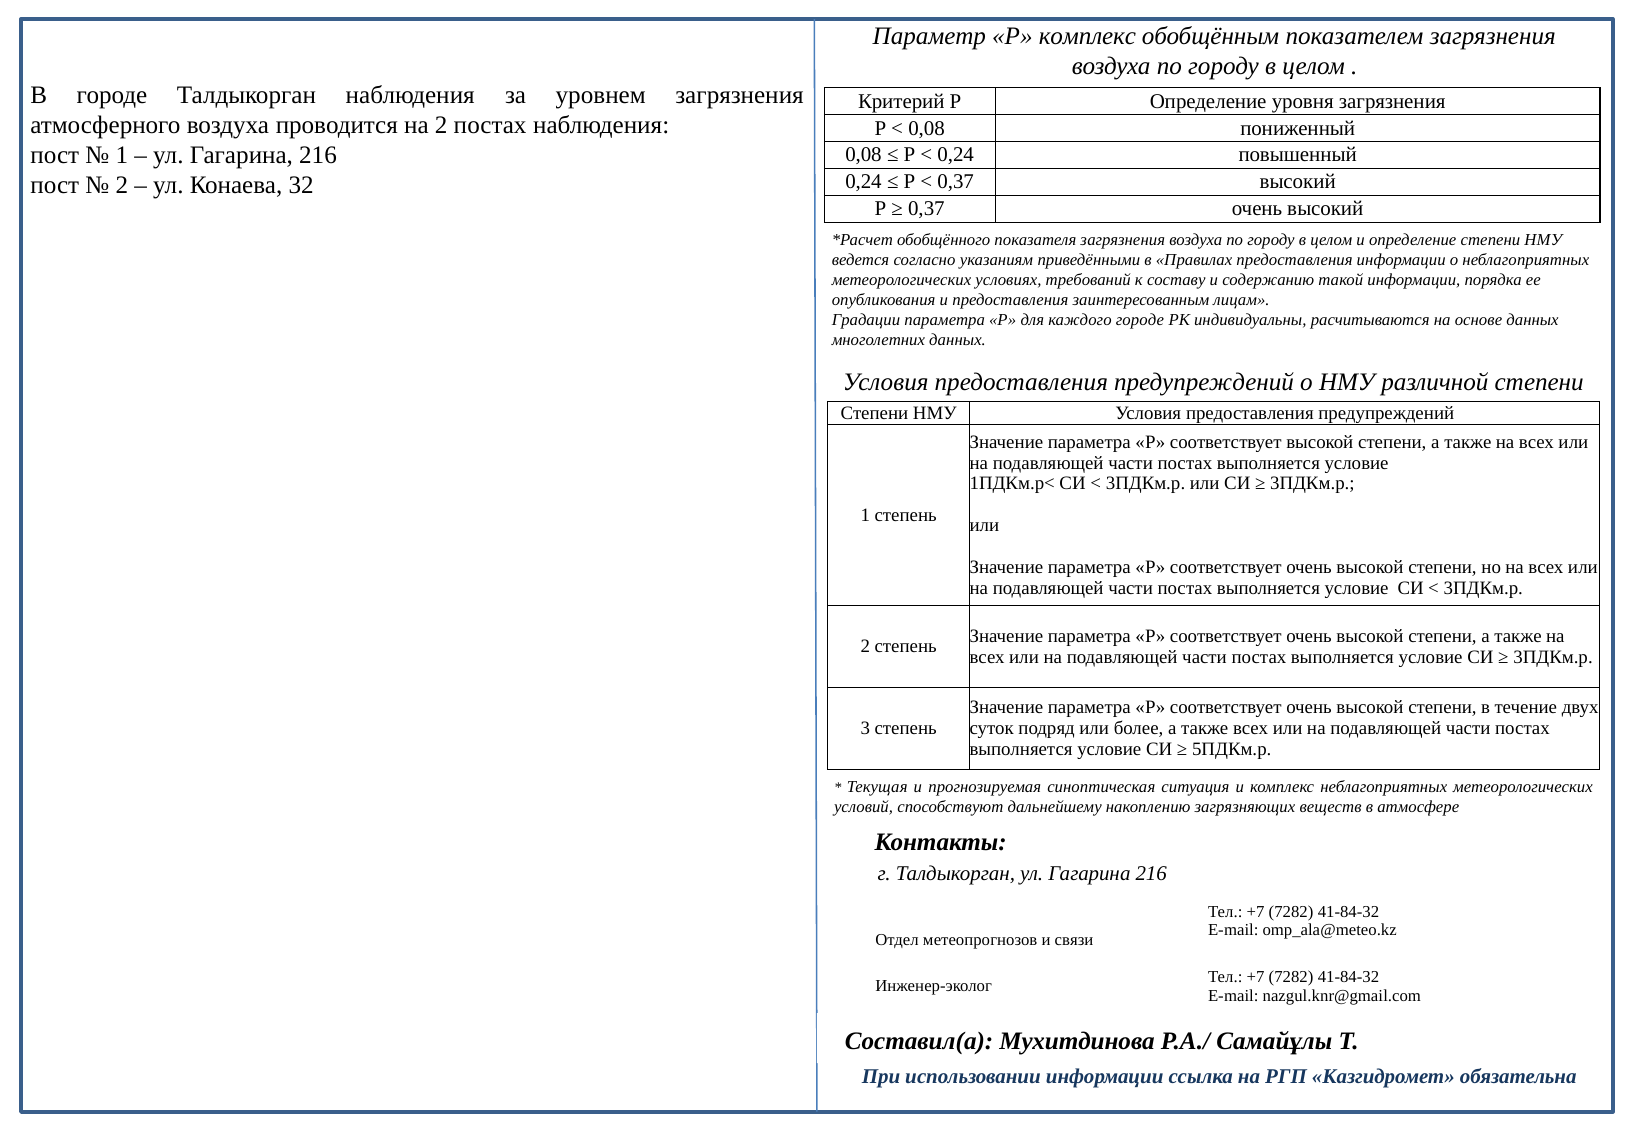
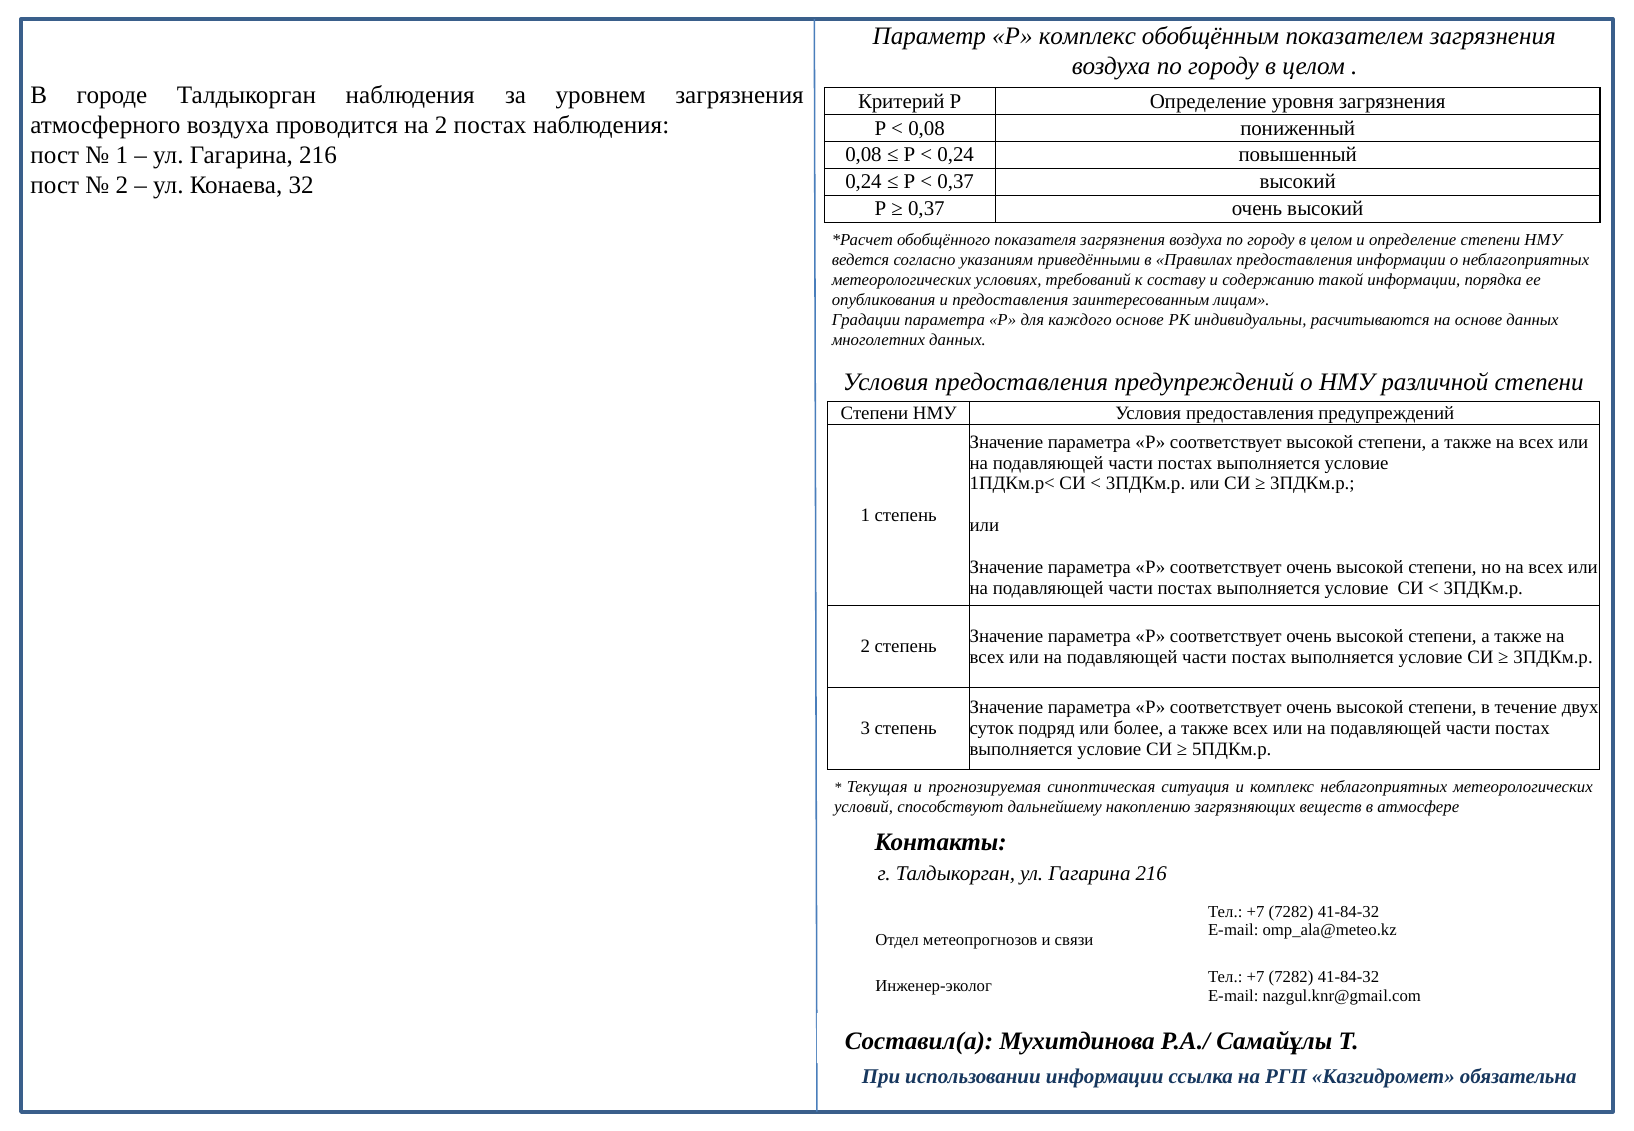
каждого городе: городе -> основе (1140, 320)
